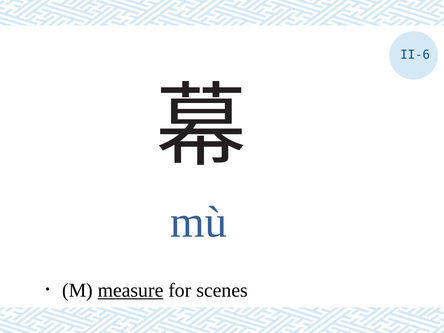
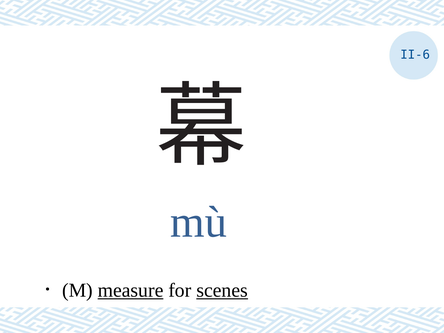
scenes underline: none -> present (222, 290)
